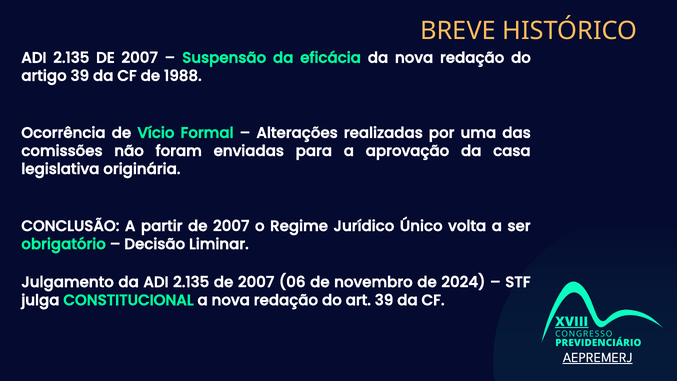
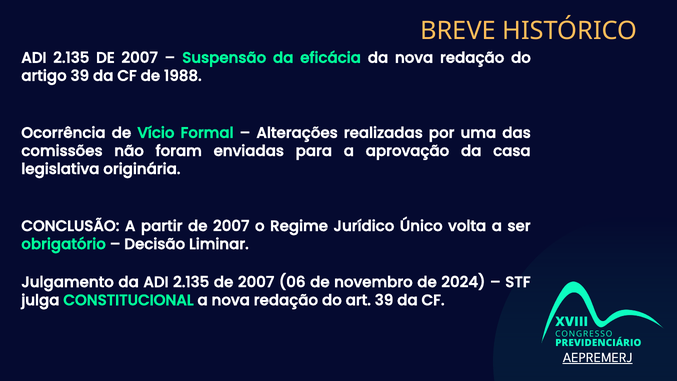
XVIII underline: present -> none (572, 322)
